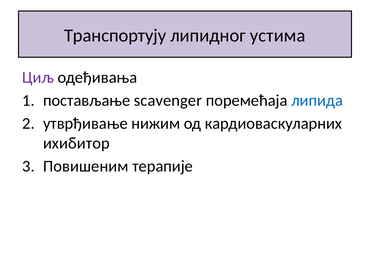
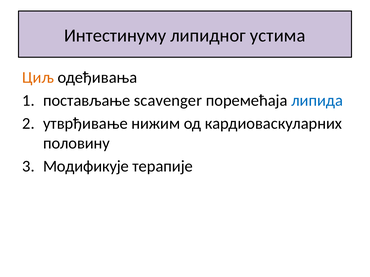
Транспортују: Транспортују -> Интестинуму (115, 36)
Циљ colour: purple -> orange (38, 78)
ихибитор: ихибитор -> половину (76, 143)
Повишеним: Повишеним -> Модификује (86, 166)
